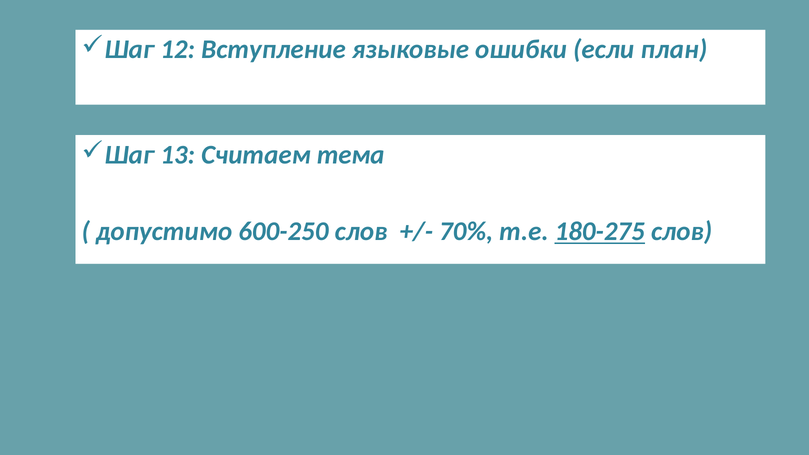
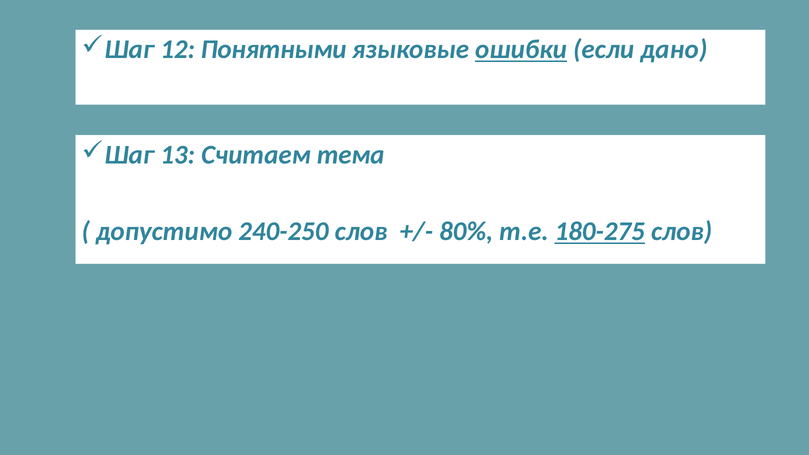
Вступление: Вступление -> Понятными (274, 50)
ошибки underline: none -> present (521, 50)
план: план -> дано (674, 50)
600-250: 600-250 -> 240-250 (283, 232)
70%: 70% -> 80% (466, 232)
